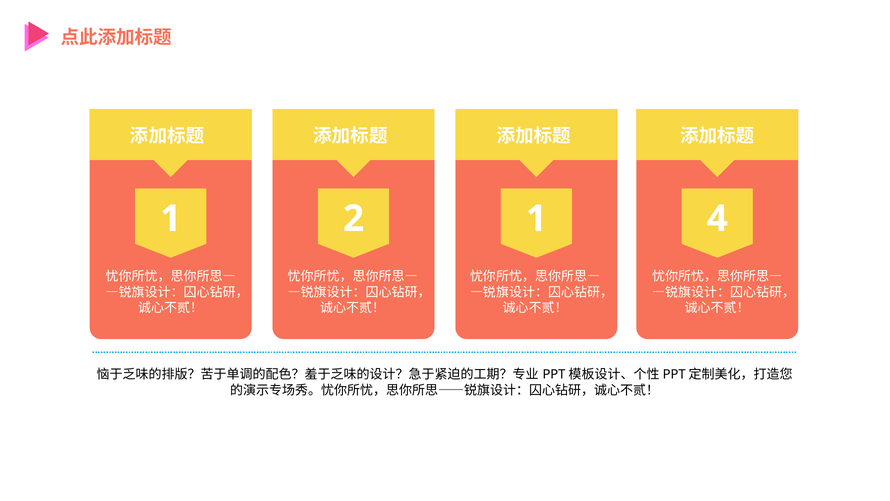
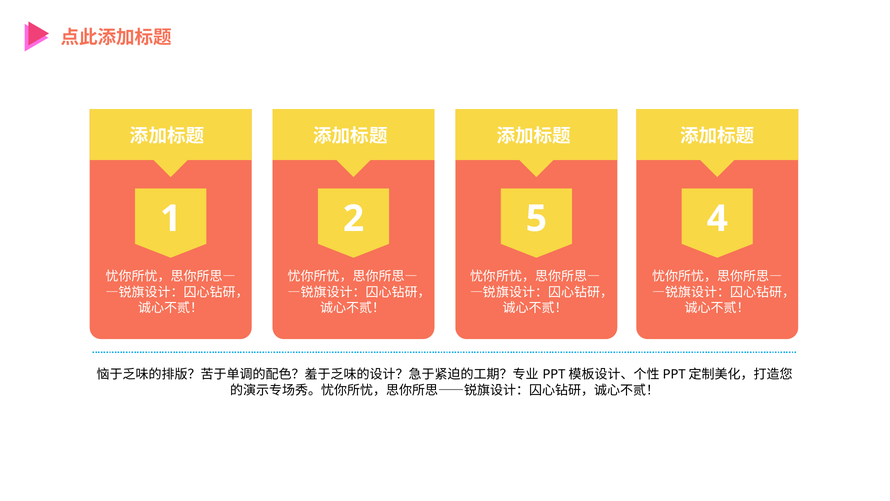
2 1: 1 -> 5 (536, 219)
